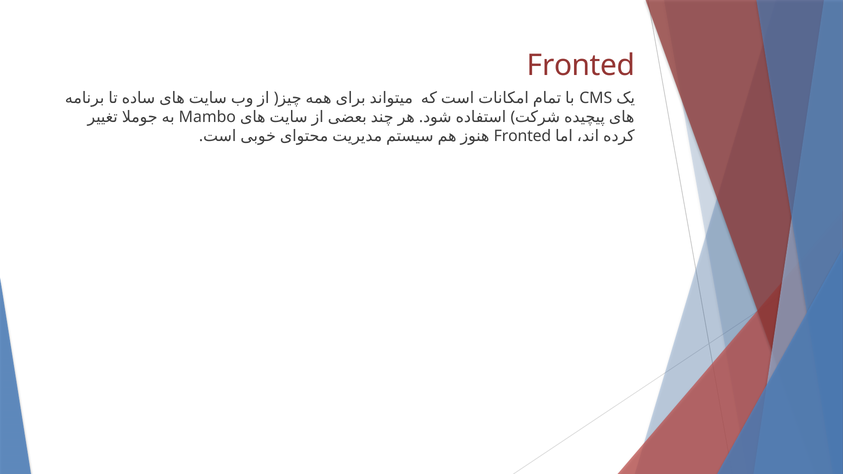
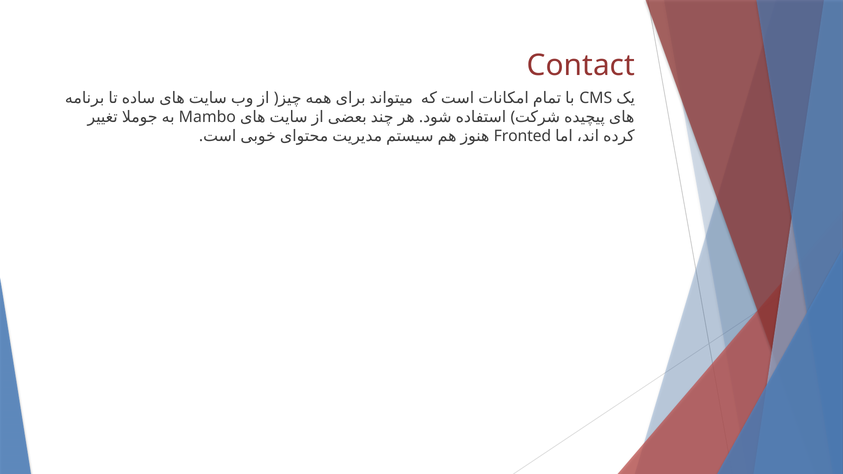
Fronted: Fronted -> Contact (581, 65)
